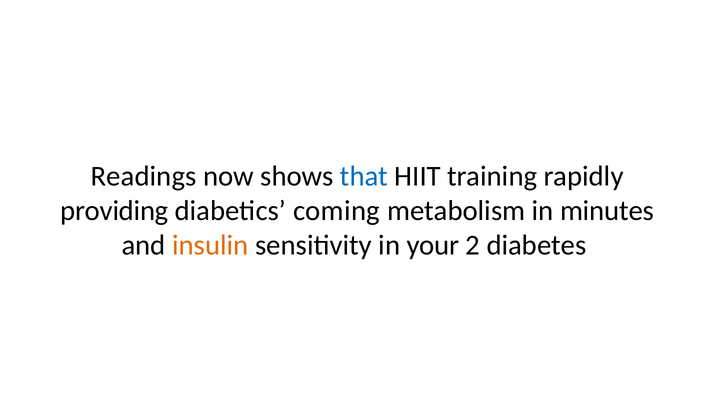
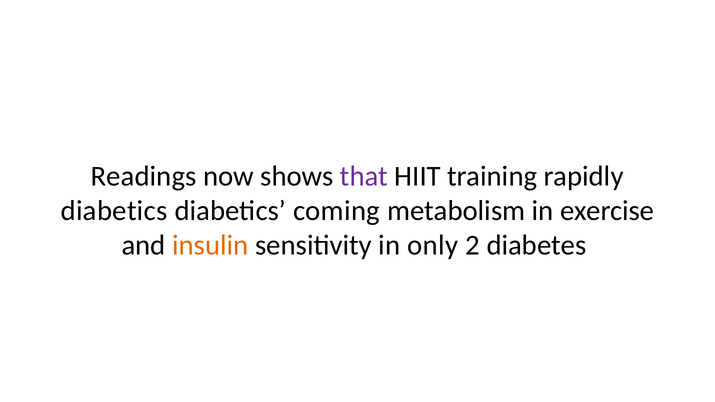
that colour: blue -> purple (364, 176)
providing: providing -> diabetics (114, 211)
minutes: minutes -> exercise (607, 211)
your: your -> only (433, 246)
